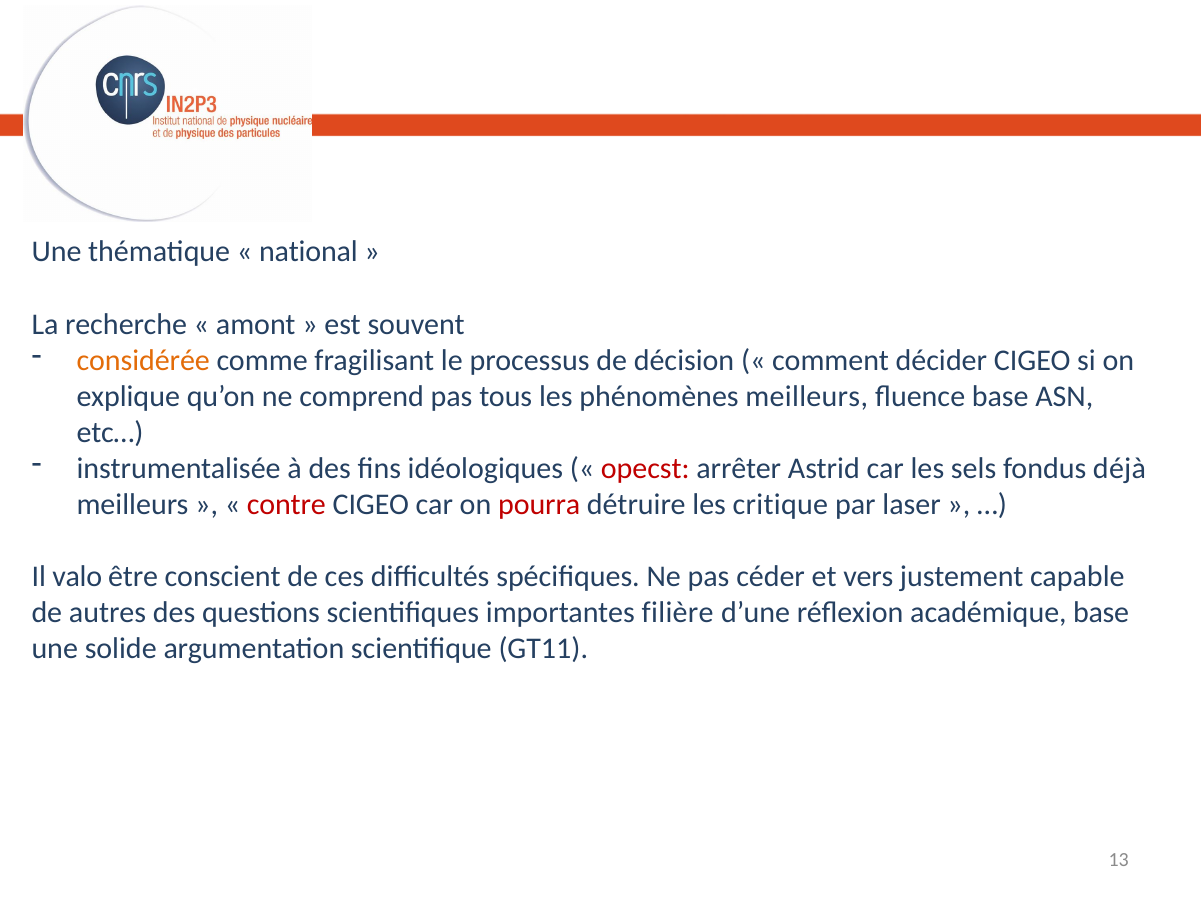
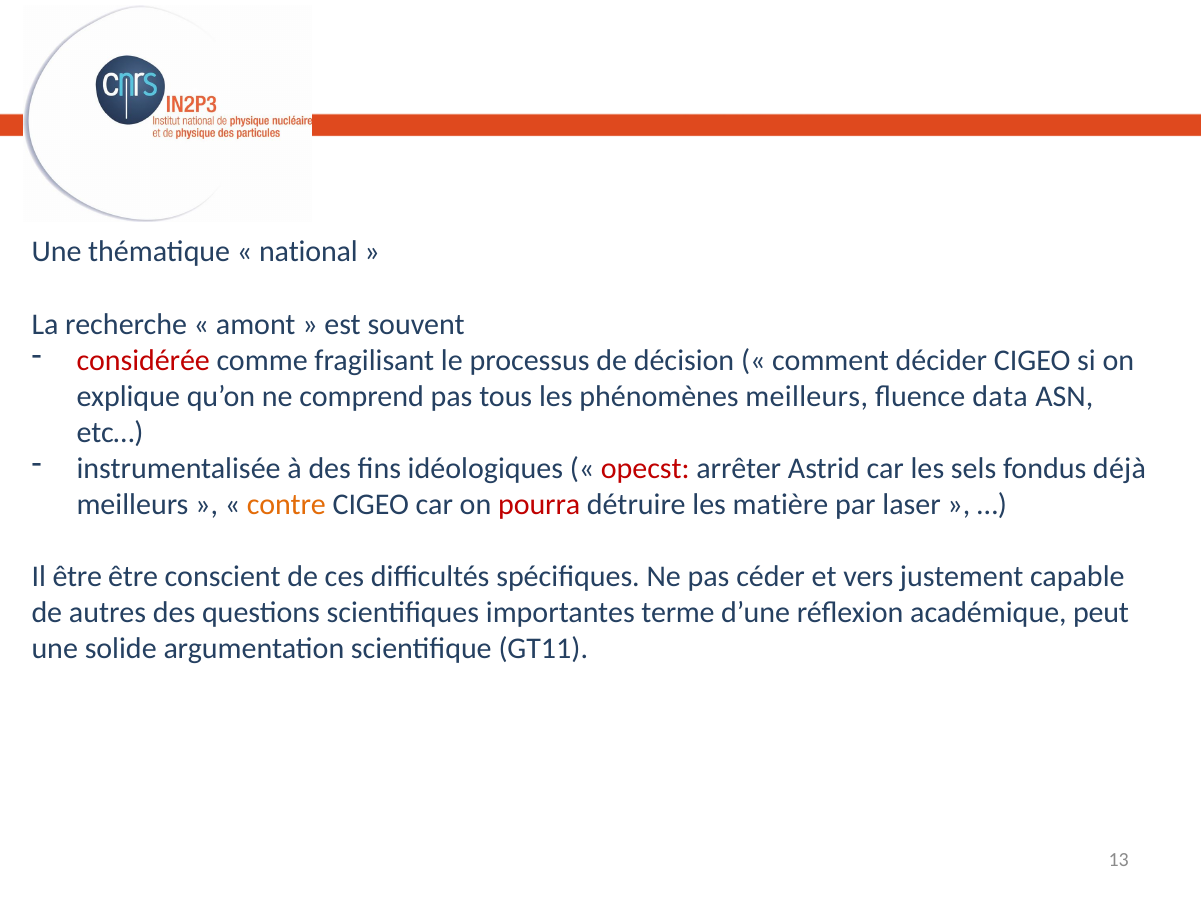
considérée colour: orange -> red (143, 360)
fluence base: base -> data (1000, 396)
contre colour: red -> orange (286, 504)
critique: critique -> matière (780, 504)
Il valo: valo -> être (77, 576)
filière: filière -> terme (678, 612)
académique base: base -> peut (1101, 612)
